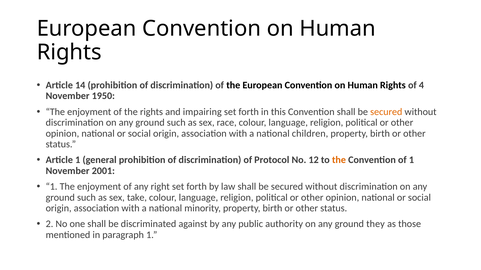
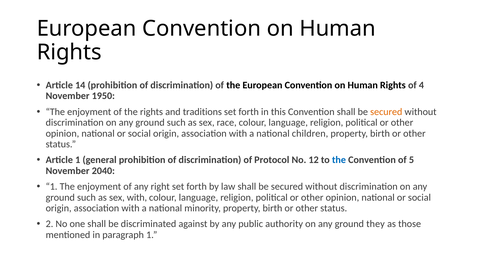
impairing: impairing -> traditions (202, 112)
the colour: orange -> blue (339, 160)
of 1: 1 -> 5 (411, 160)
2001: 2001 -> 2040 (103, 171)
sex take: take -> with (137, 198)
